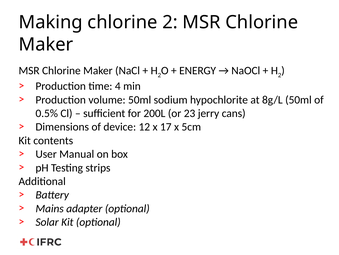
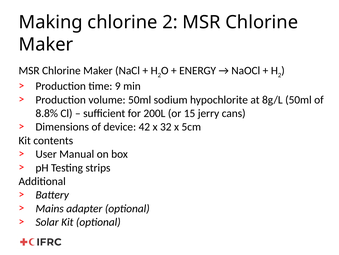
4: 4 -> 9 (118, 86)
0.5%: 0.5% -> 8.8% (47, 113)
23: 23 -> 15 (190, 113)
12: 12 -> 42 (144, 127)
17: 17 -> 32 (166, 127)
